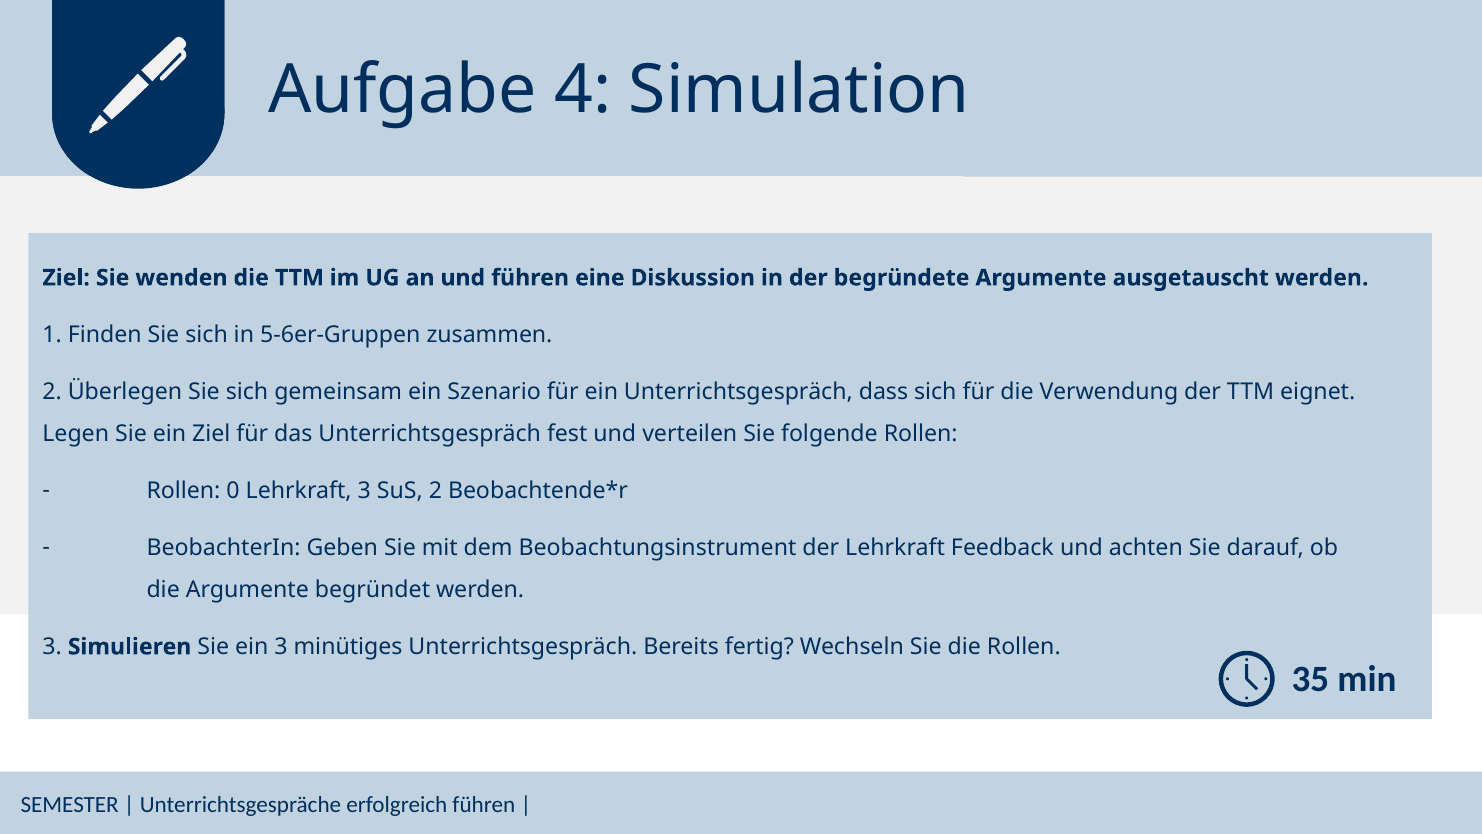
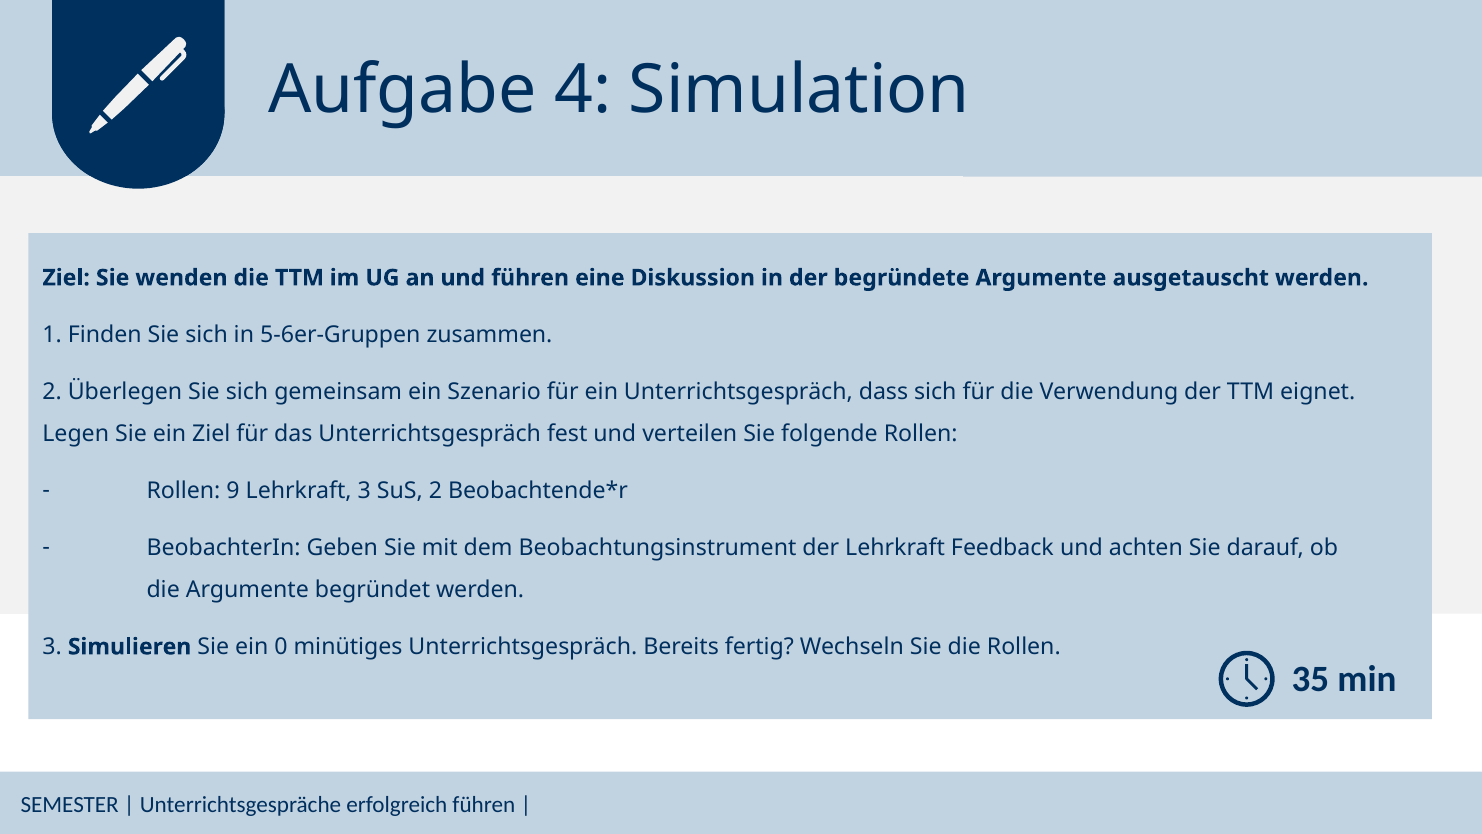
0: 0 -> 9 (233, 491)
ein 3: 3 -> 0 (281, 647)
